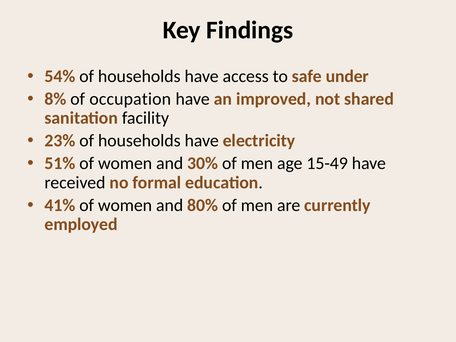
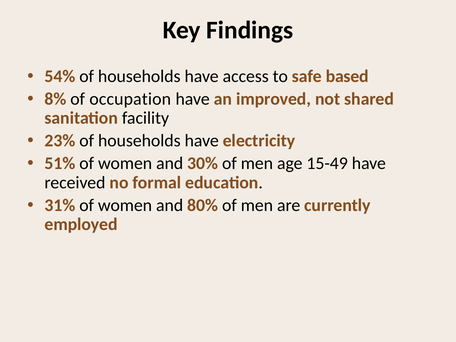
under: under -> based (347, 76)
41%: 41% -> 31% (60, 205)
